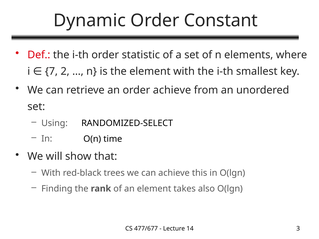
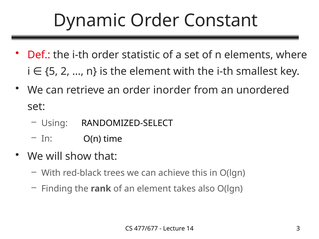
7: 7 -> 5 (51, 71)
order achieve: achieve -> inorder (172, 90)
